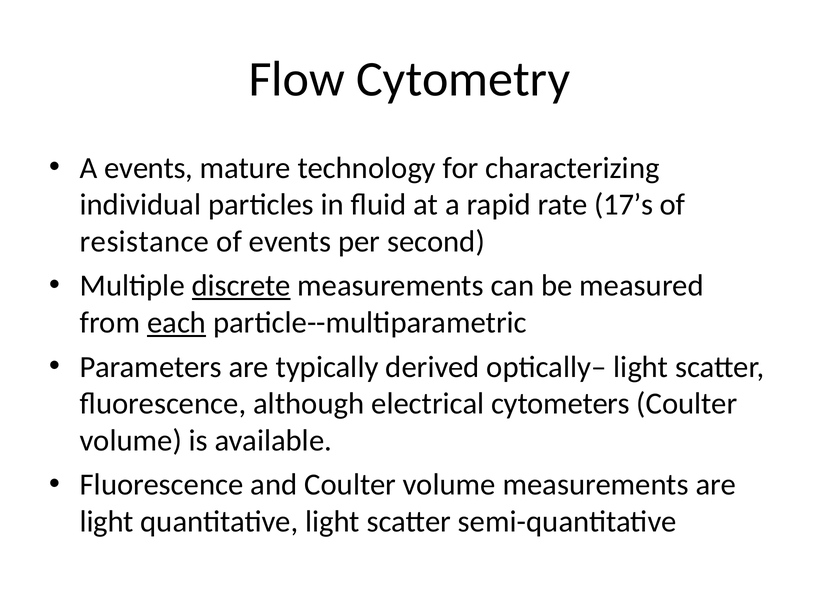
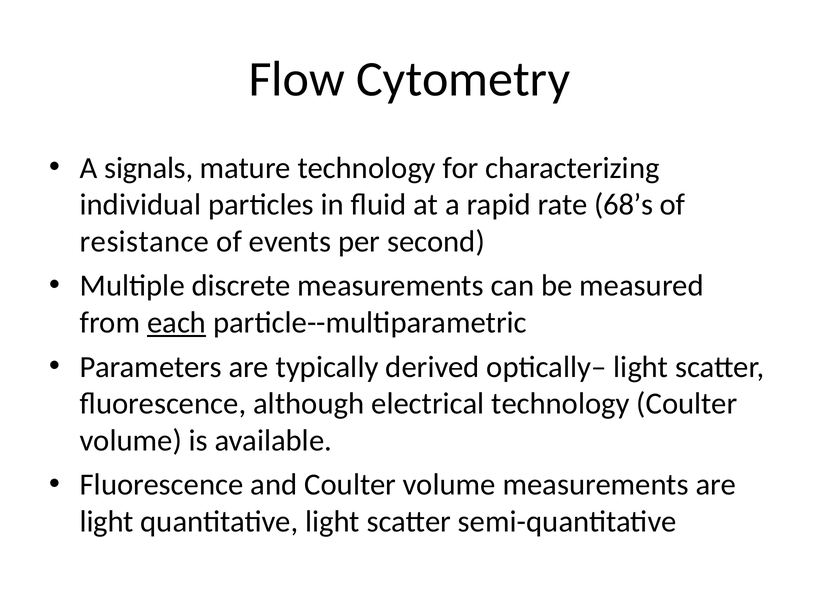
A events: events -> signals (149, 168)
17’s: 17’s -> 68’s (624, 205)
discrete underline: present -> none (241, 286)
electrical cytometers: cytometers -> technology (560, 404)
